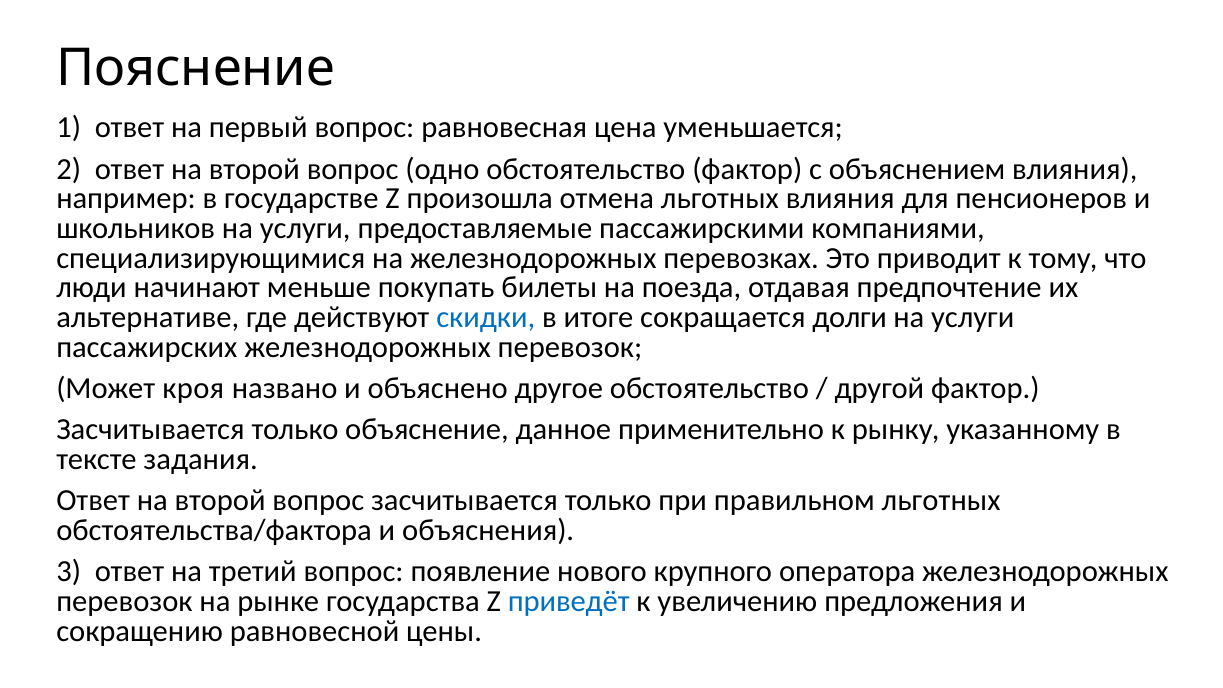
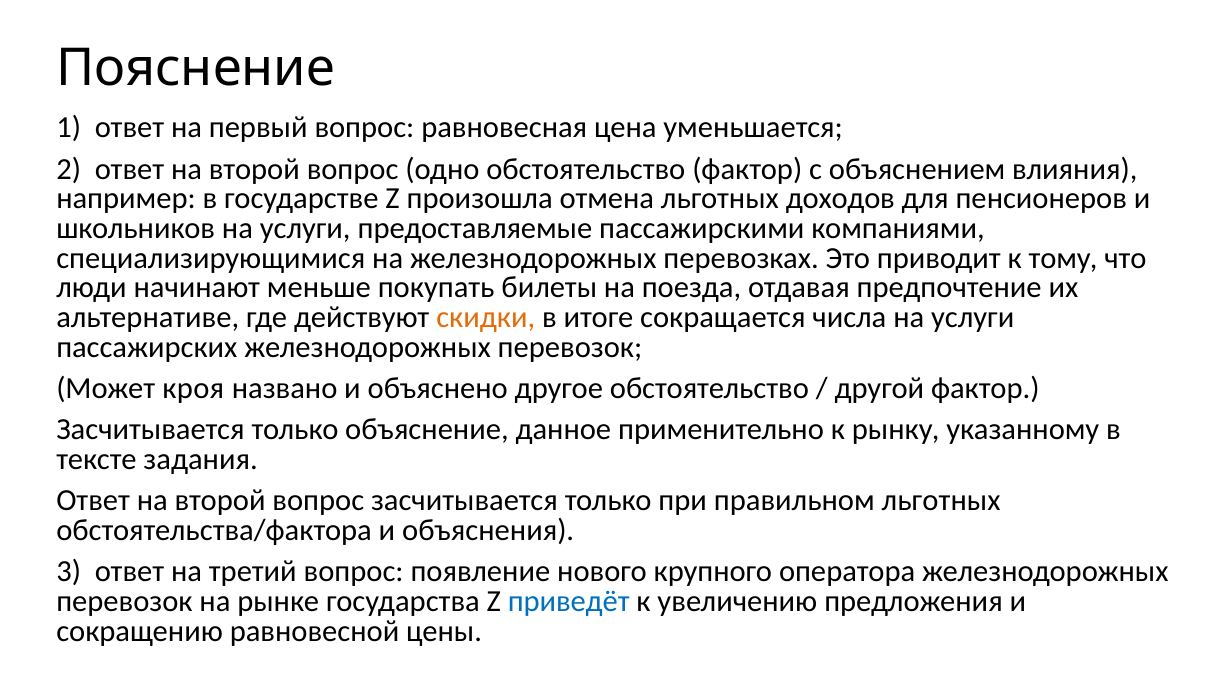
льготных влияния: влияния -> доходов (840, 199)
скидки colour: blue -> orange (486, 318)
долги: долги -> числа (849, 318)
